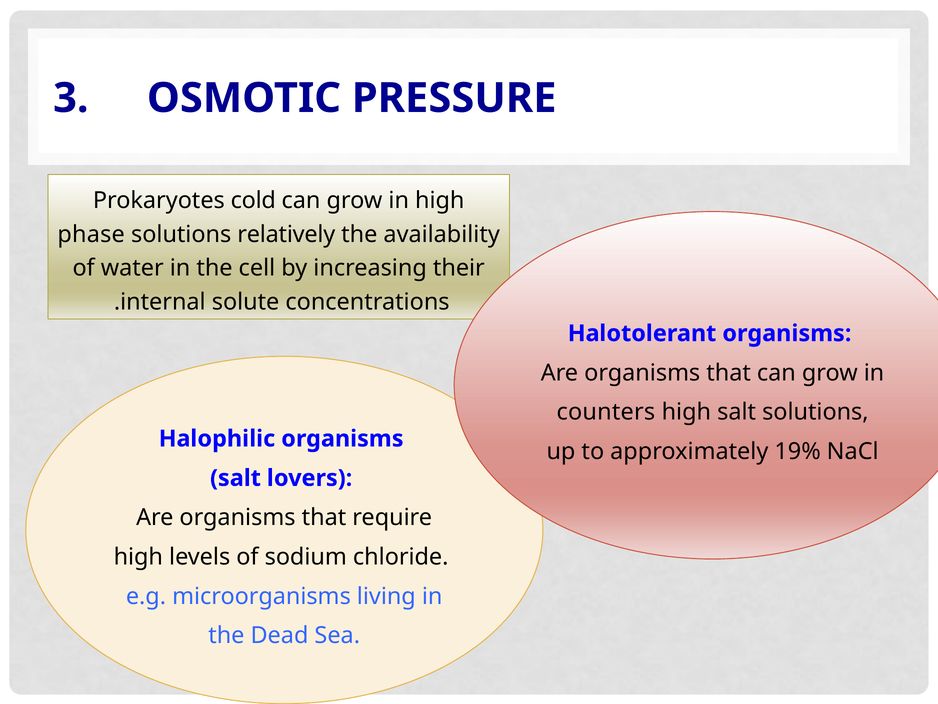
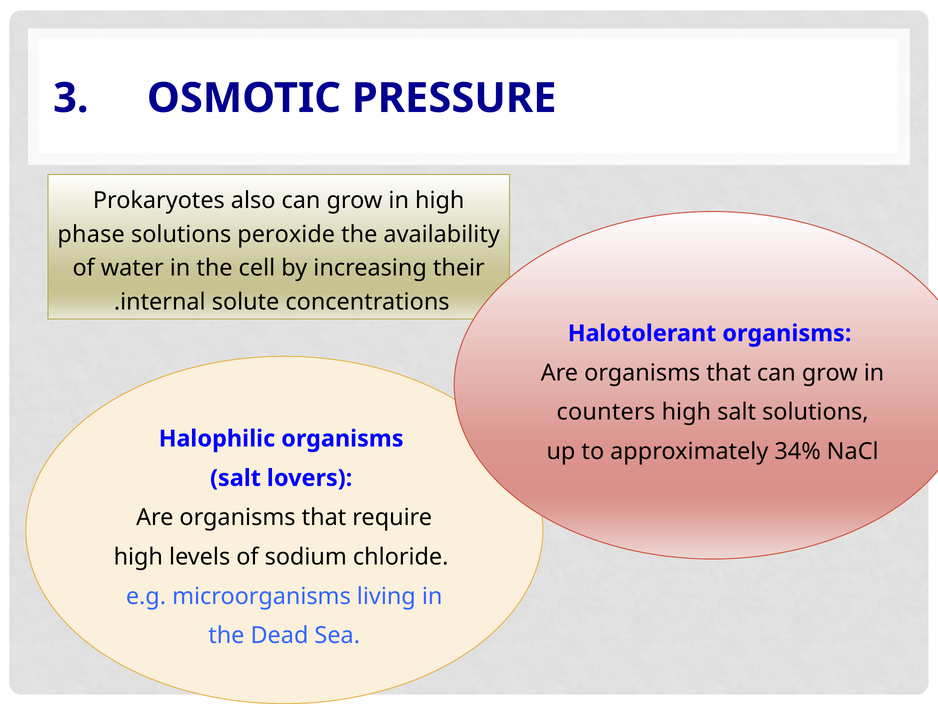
cold: cold -> also (253, 200)
relatively: relatively -> peroxide (286, 234)
19%: 19% -> 34% (798, 451)
